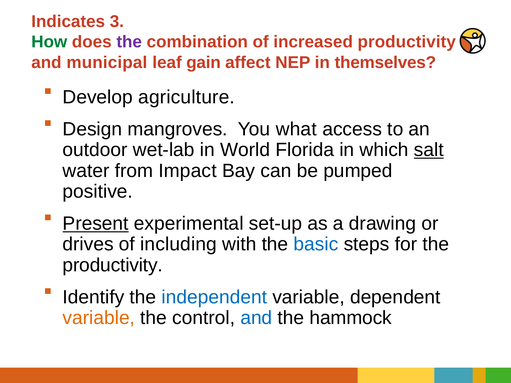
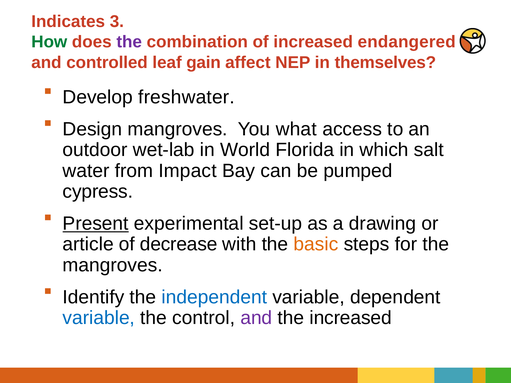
increased productivity: productivity -> endangered (407, 42)
municipal: municipal -> controlled (107, 62)
agriculture: agriculture -> freshwater (187, 97)
salt underline: present -> none (429, 150)
positive: positive -> cypress (98, 192)
drives: drives -> article (88, 244)
including: including -> decrease (179, 244)
basic colour: blue -> orange (316, 244)
productivity: productivity -> mangroves (113, 265)
variable colour: orange -> blue (99, 318)
and colour: blue -> purple (256, 318)
the hammock: hammock -> increased (351, 318)
